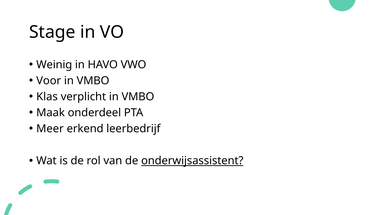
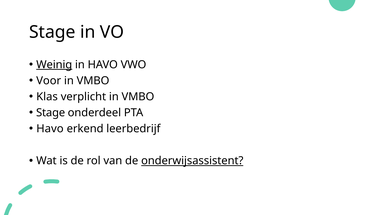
Weinig underline: none -> present (54, 65)
Maak: Maak -> Stage (51, 113)
Meer: Meer -> Havo (50, 129)
